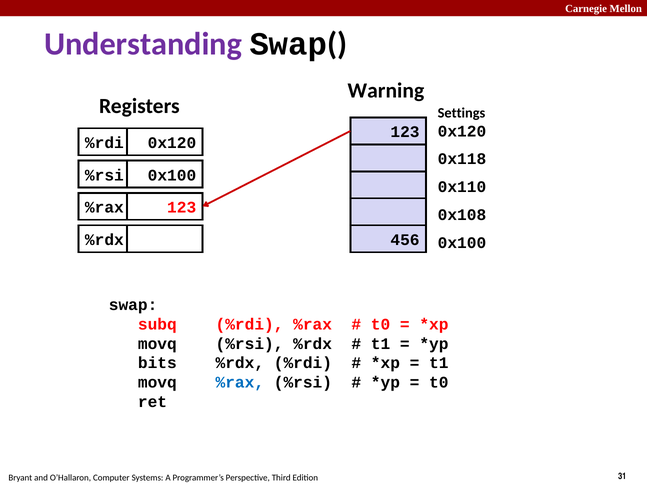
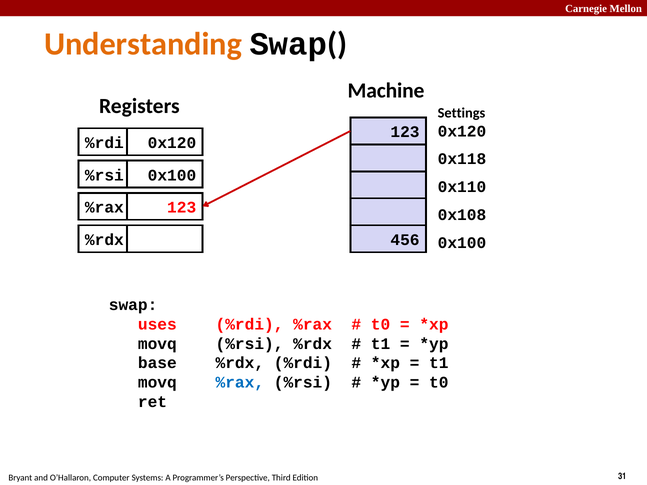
Understanding colour: purple -> orange (143, 44)
Warning: Warning -> Machine (386, 91)
subq: subq -> uses (157, 325)
bits: bits -> base (157, 363)
